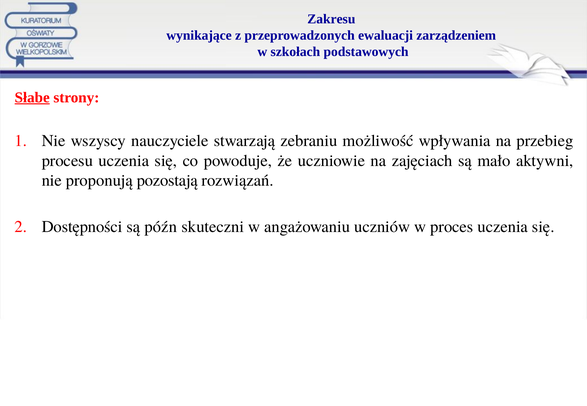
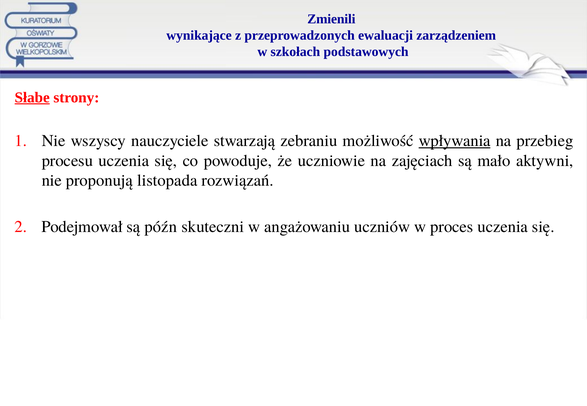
Zakresu: Zakresu -> Zmienili (331, 19)
wpływania underline: none -> present (455, 141)
pozostają: pozostają -> listopada (167, 181)
Dostępności: Dostępności -> Podejmował (82, 227)
